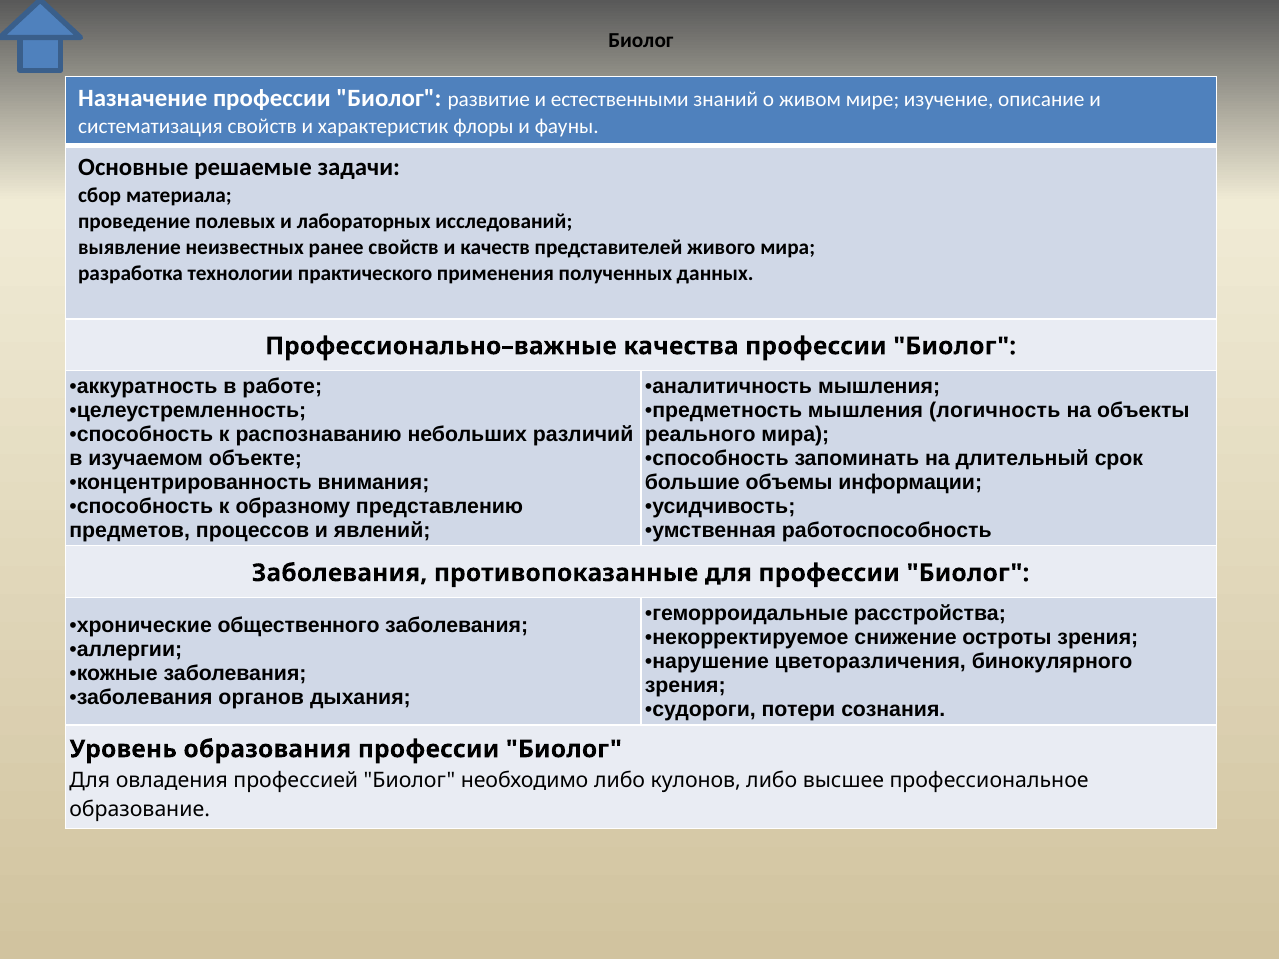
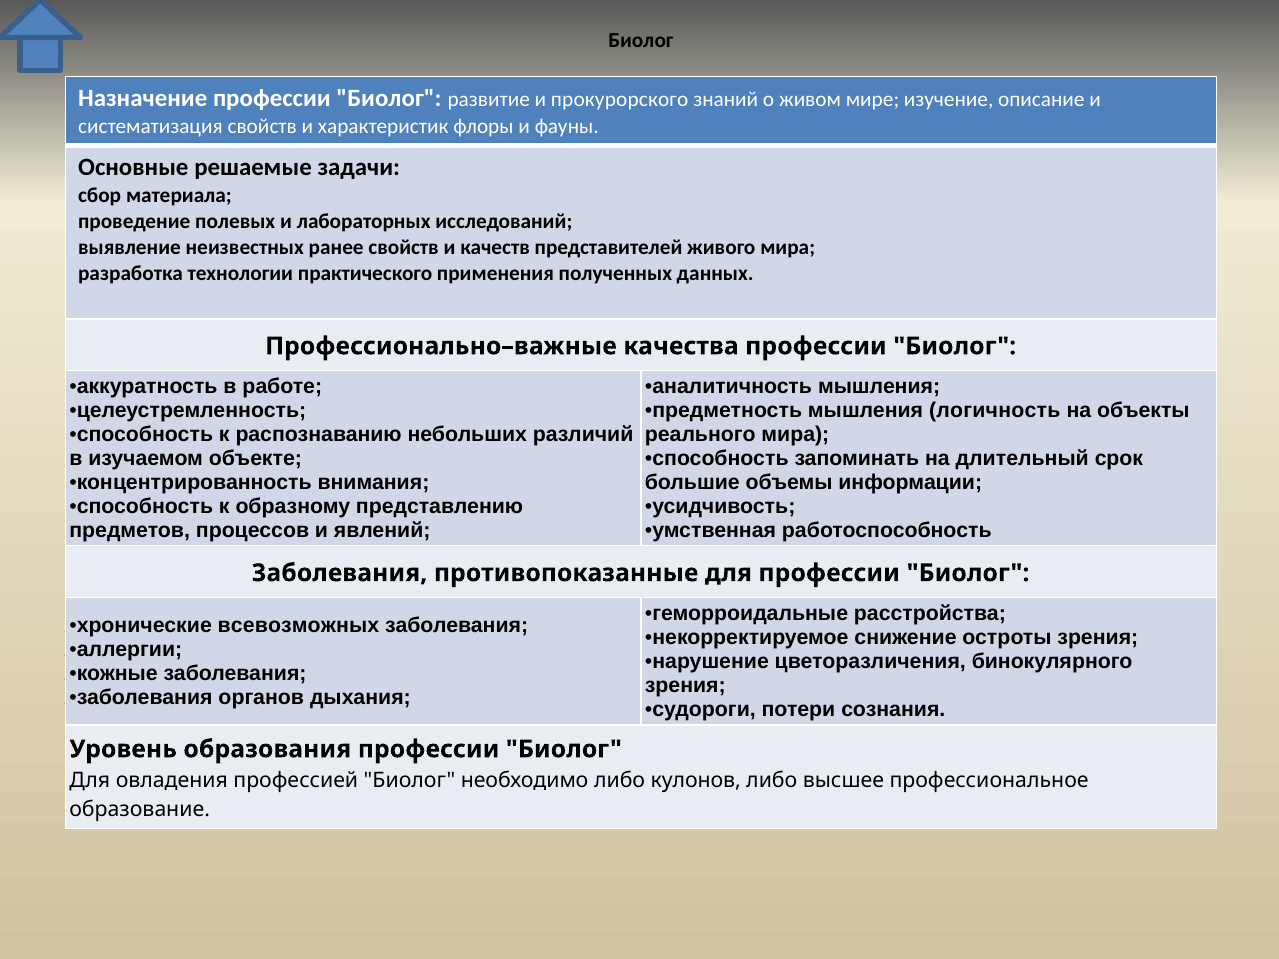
естественными: естественными -> прокурорского (620, 100)
общественного: общественного -> всевозможных (298, 626)
